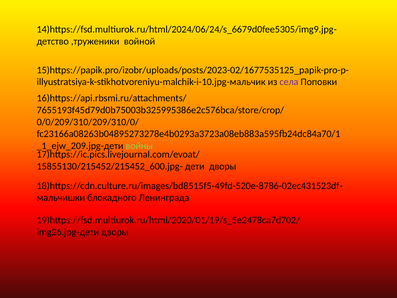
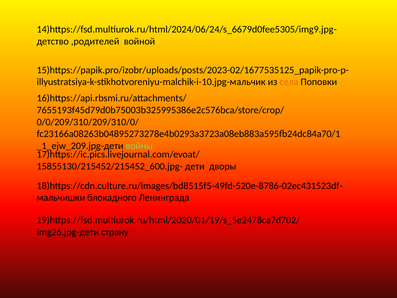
,труженики: ,труженики -> ,родителей (95, 41)
села colour: purple -> orange (289, 82)
дворы: дворы -> страну (115, 232)
